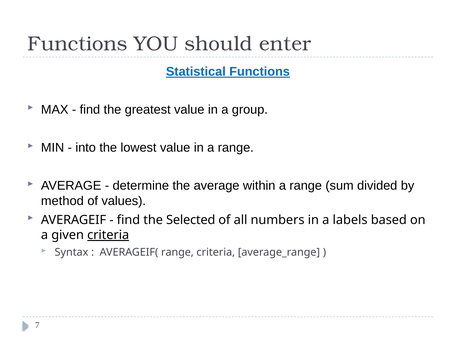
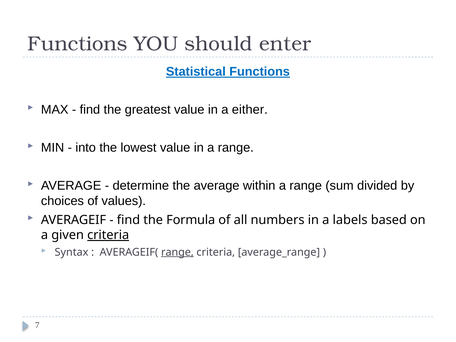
group: group -> either (250, 110)
method: method -> choices (62, 201)
Selected: Selected -> Formula (191, 220)
range underline: none -> present (177, 252)
